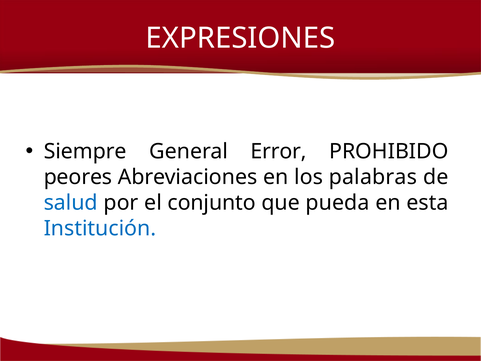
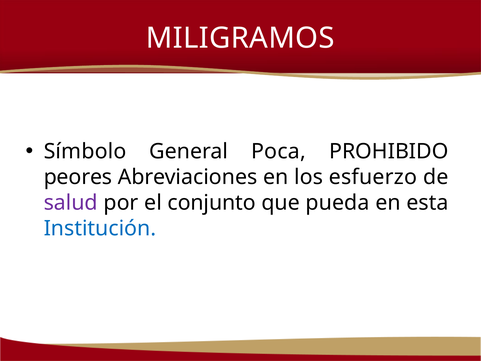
EXPRESIONES: EXPRESIONES -> MILIGRAMOS (240, 38)
Siempre: Siempre -> Símbolo (85, 151)
Error: Error -> Poca (278, 151)
palabras: palabras -> esfuerzo (373, 177)
salud colour: blue -> purple (71, 203)
